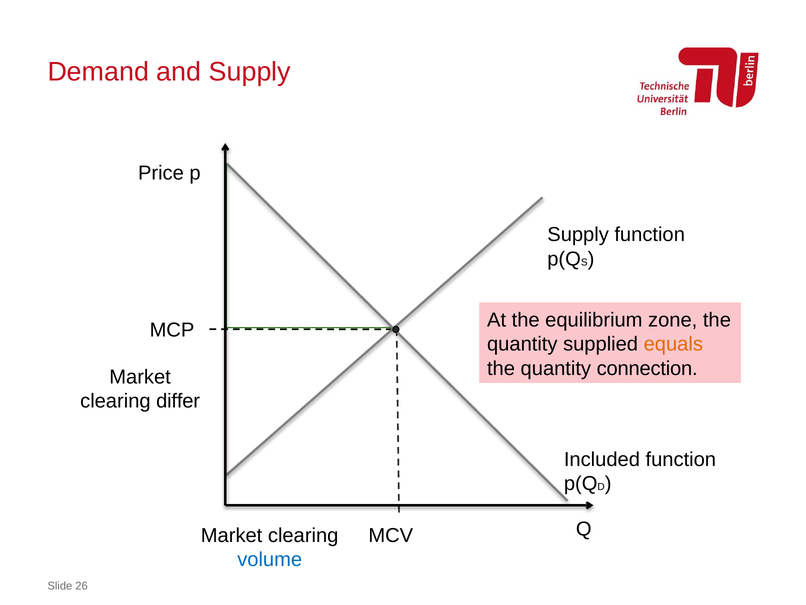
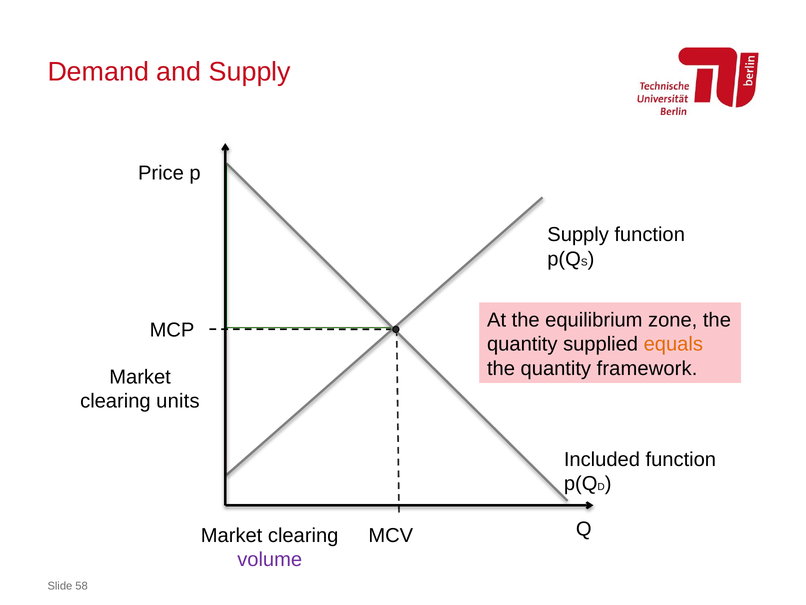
connection: connection -> framework (647, 368)
differ: differ -> units (178, 401)
volume colour: blue -> purple (270, 559)
26: 26 -> 58 (82, 586)
